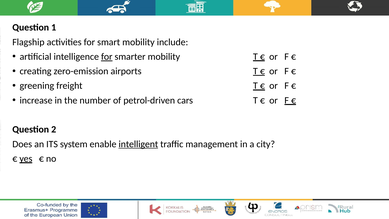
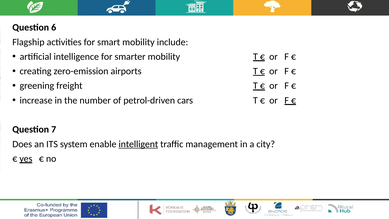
1: 1 -> 6 (54, 27)
for underline: present -> none (107, 57)
2: 2 -> 7 (54, 129)
